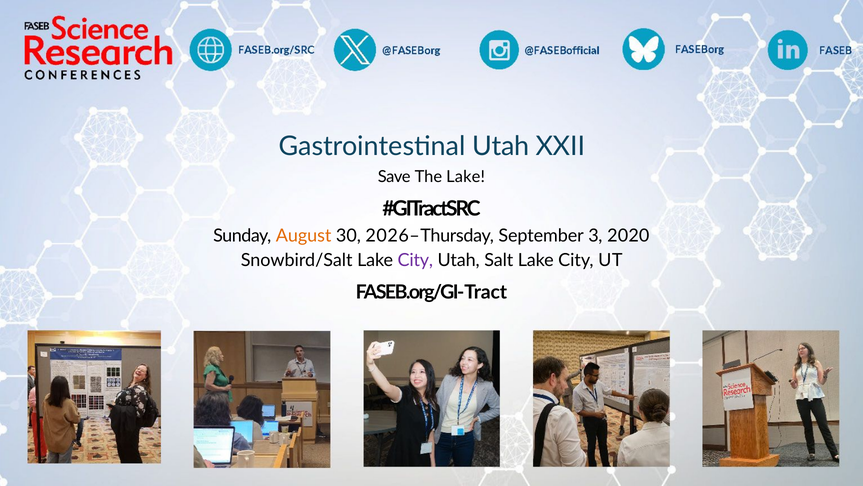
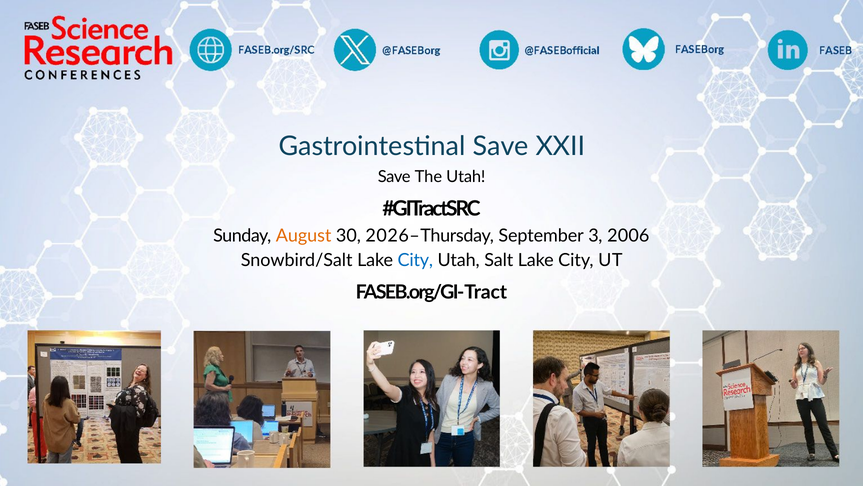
Gastrointestinal Utah: Utah -> Save (501, 146)
The Lake: Lake -> Utah (466, 177)
2020: 2020 -> 2006 (628, 235)
City colour: purple -> blue (415, 260)
